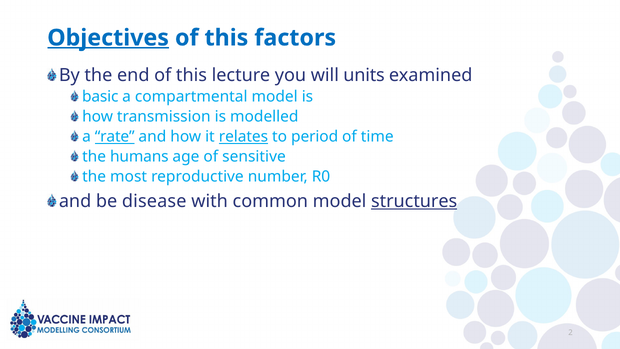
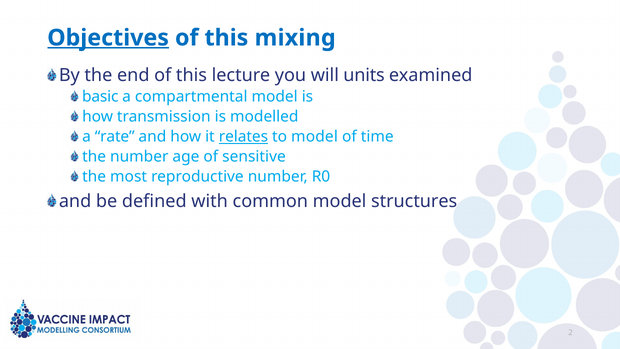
factors: factors -> mixing (295, 38)
rate underline: present -> none (115, 137)
to period: period -> model (315, 137)
the humans: humans -> number (139, 157)
disease: disease -> defined (154, 201)
structures underline: present -> none (414, 201)
